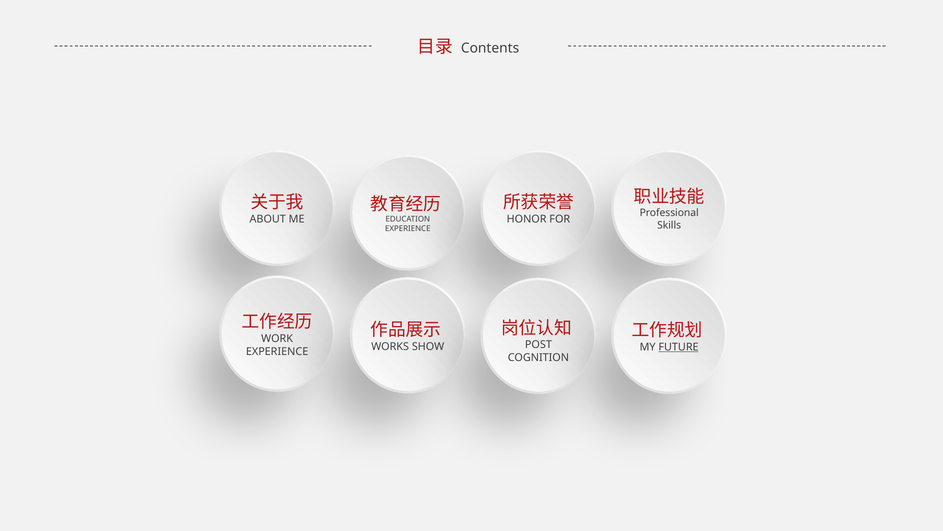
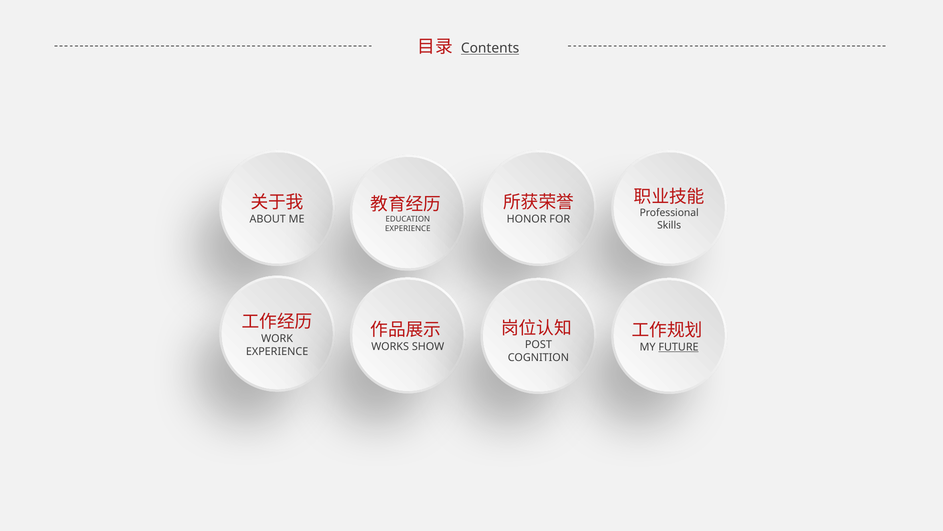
Contents underline: none -> present (490, 48)
